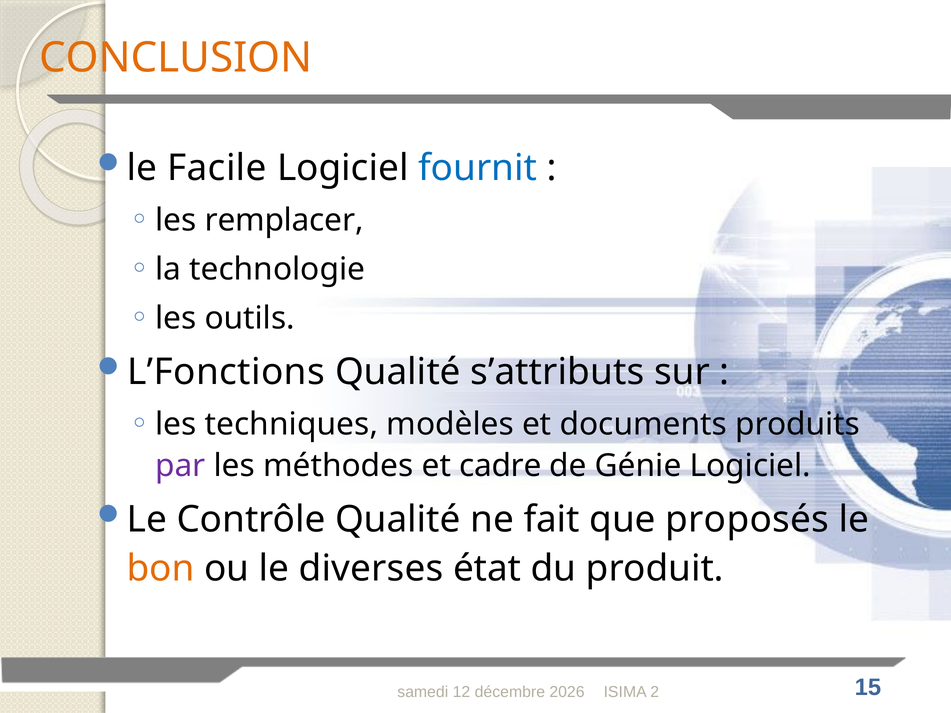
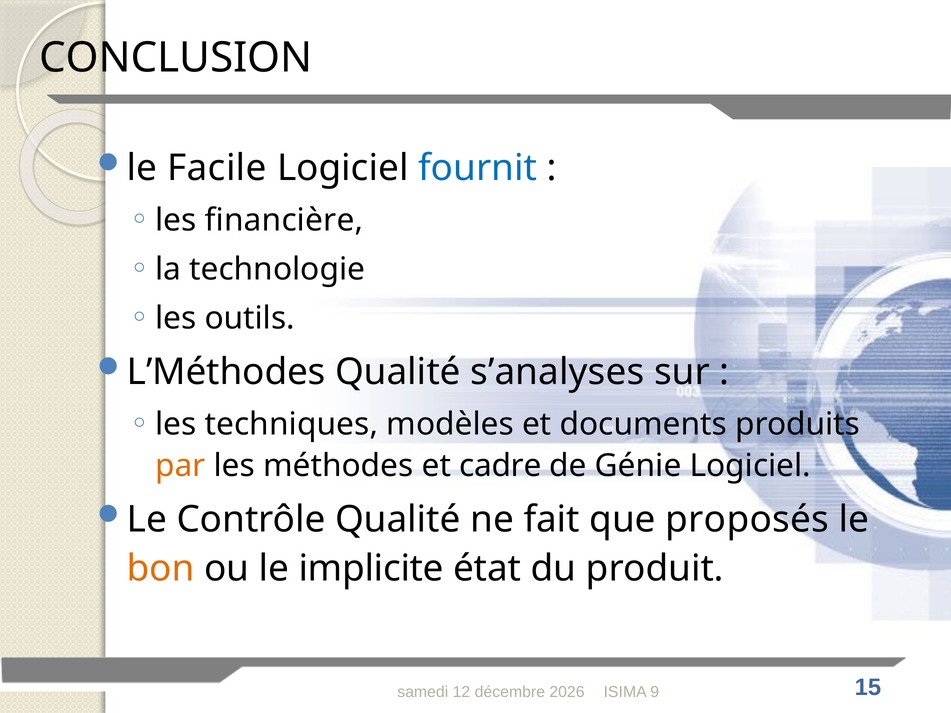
CONCLUSION colour: orange -> black (176, 58)
remplacer: remplacer -> financière (284, 220)
L’Fonctions: L’Fonctions -> L’Méthodes (226, 372)
s’attributs: s’attributs -> s’analyses (557, 372)
par colour: purple -> orange (180, 466)
diverses: diverses -> implicite (371, 569)
2: 2 -> 9 (655, 692)
